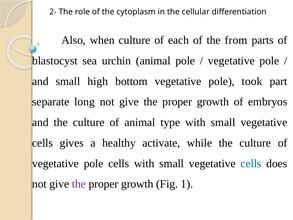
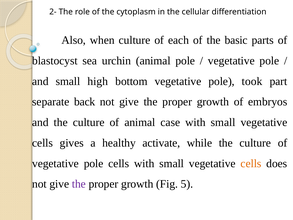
from: from -> basic (236, 40)
long: long -> back (85, 102)
type: type -> case (170, 122)
cells colour: blue -> orange (251, 163)
1: 1 -> 5 (187, 184)
